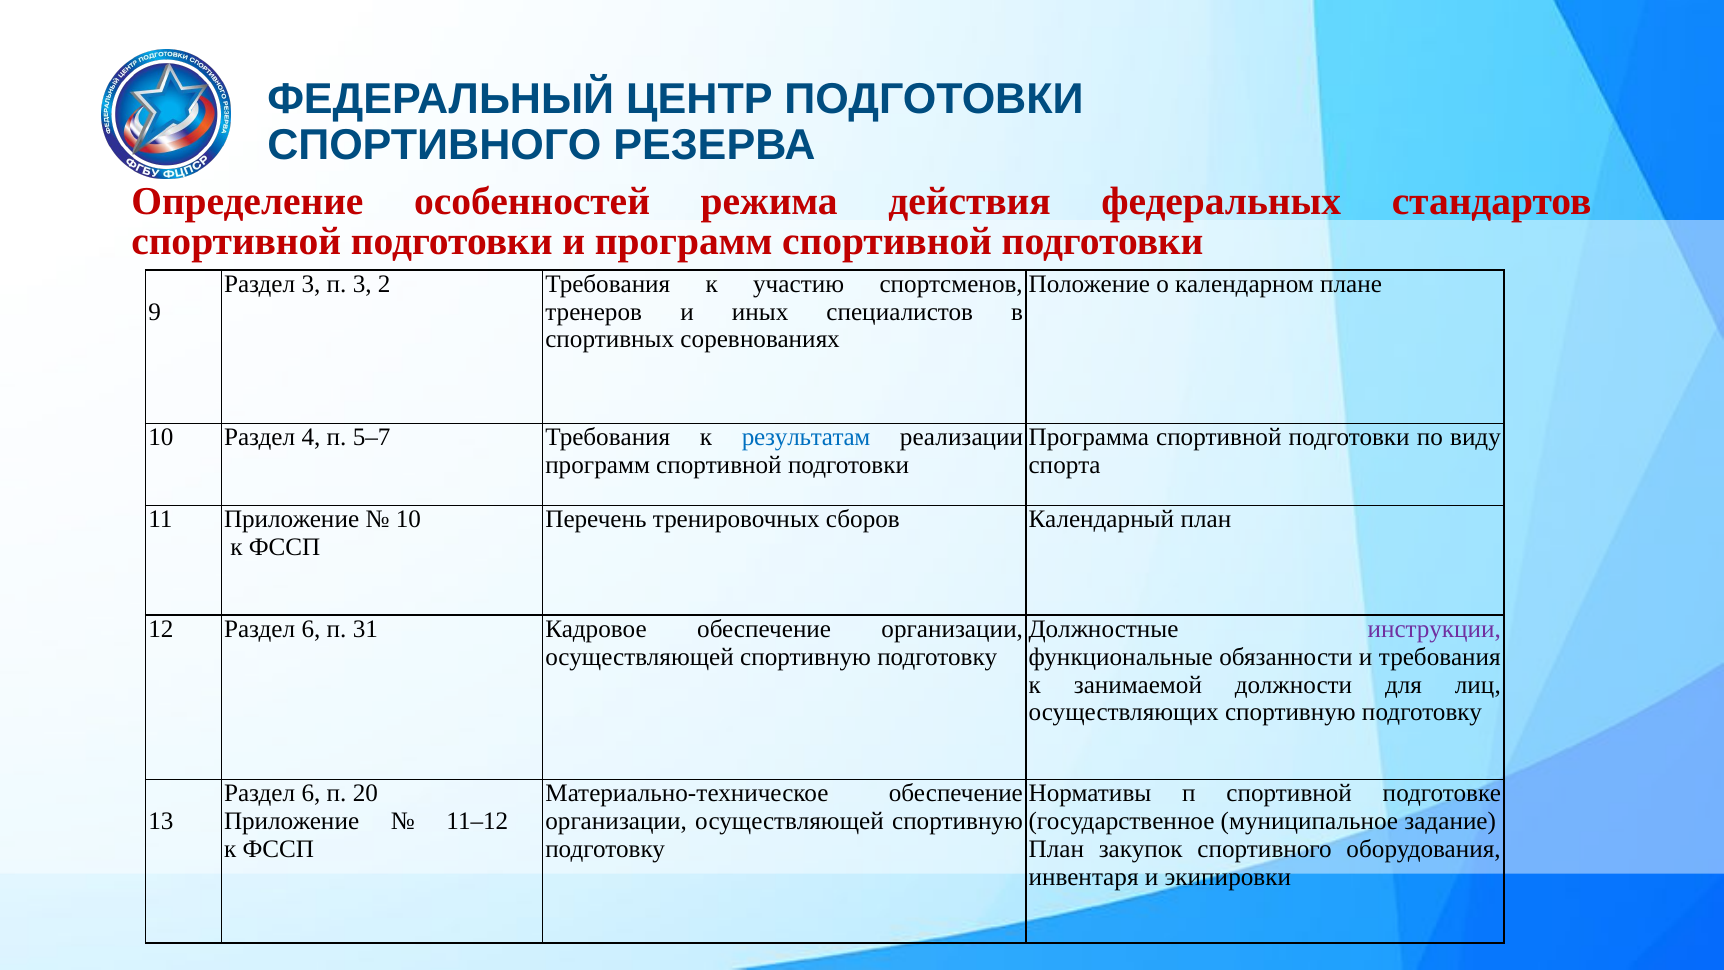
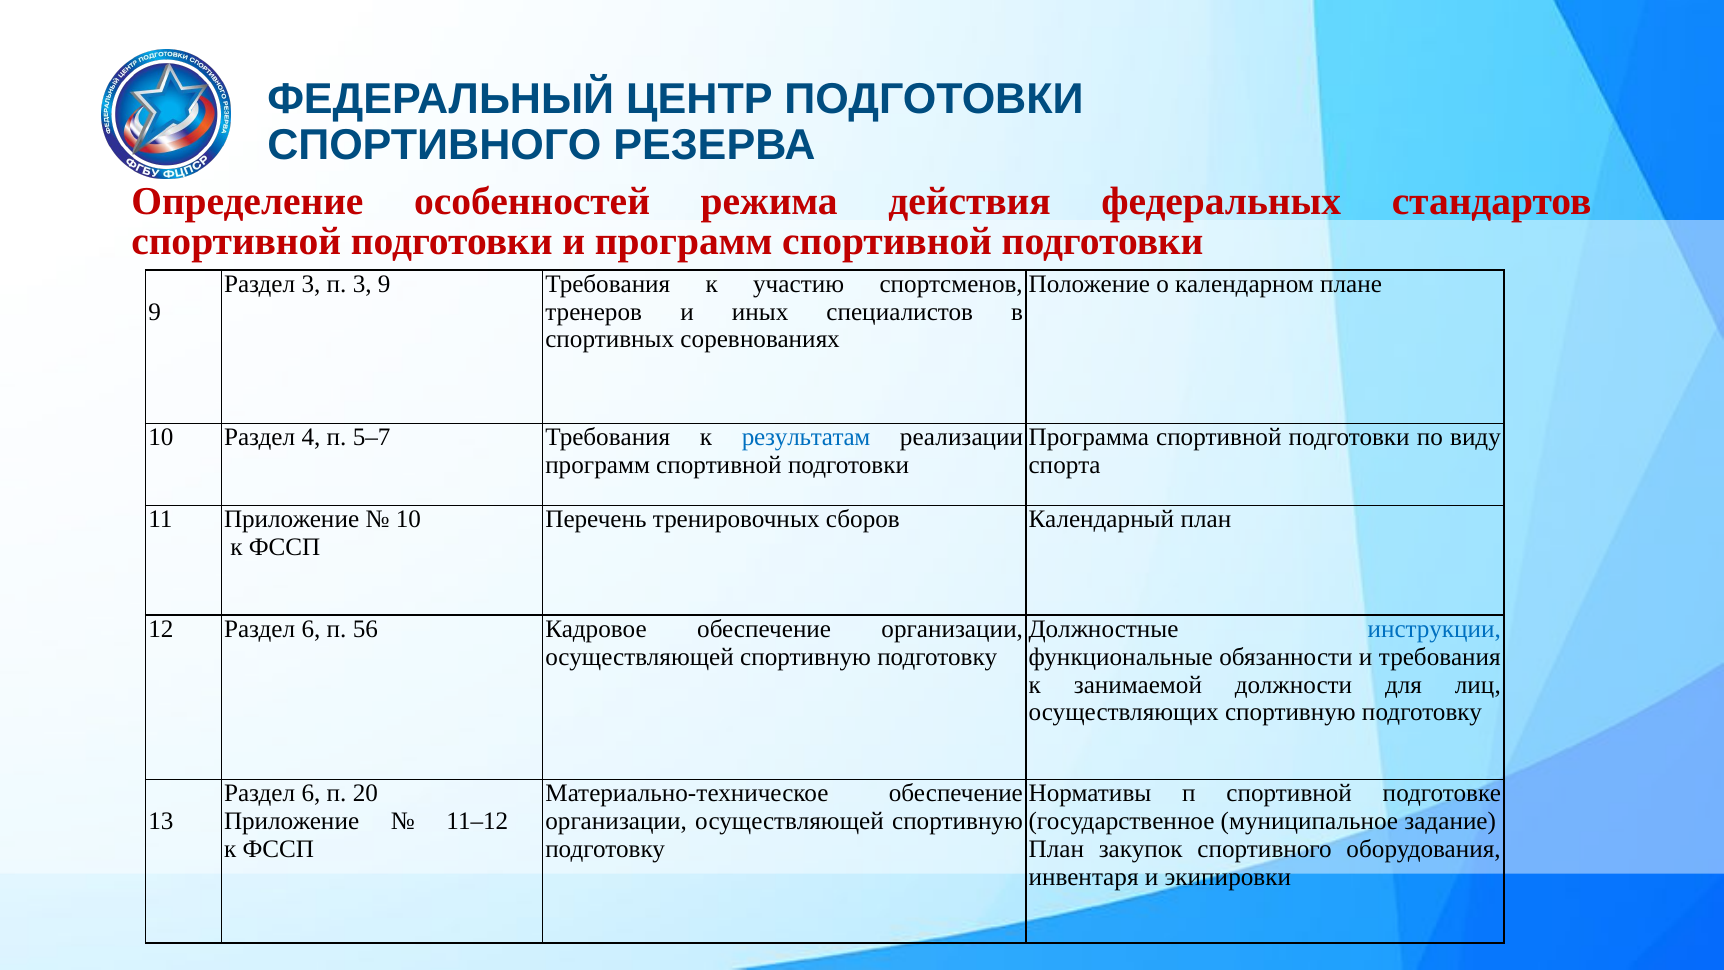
3 2: 2 -> 9 (384, 284)
31: 31 -> 56 (365, 629)
инструкции colour: purple -> blue (1434, 629)
